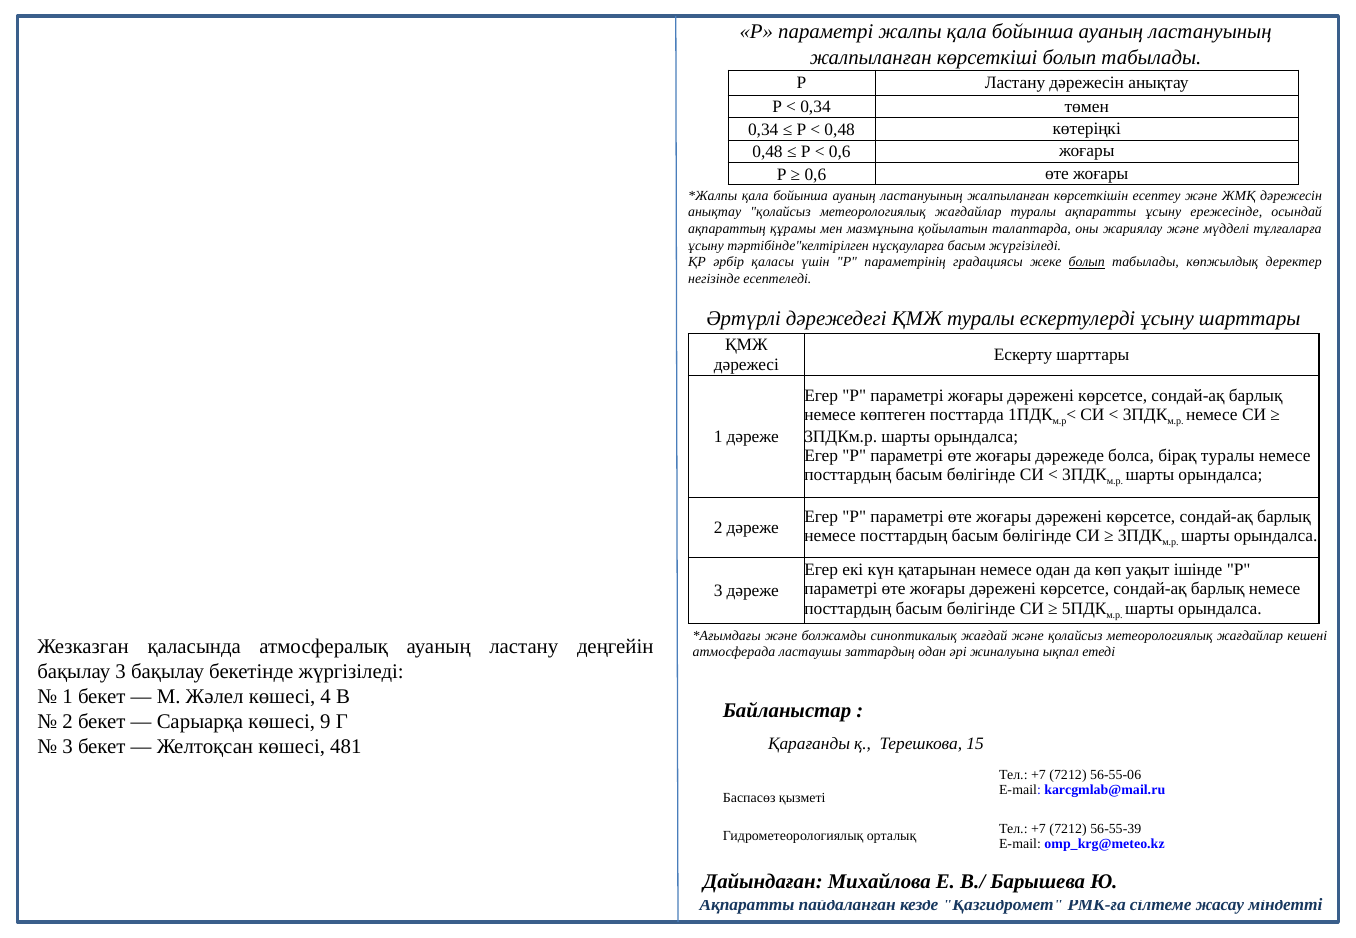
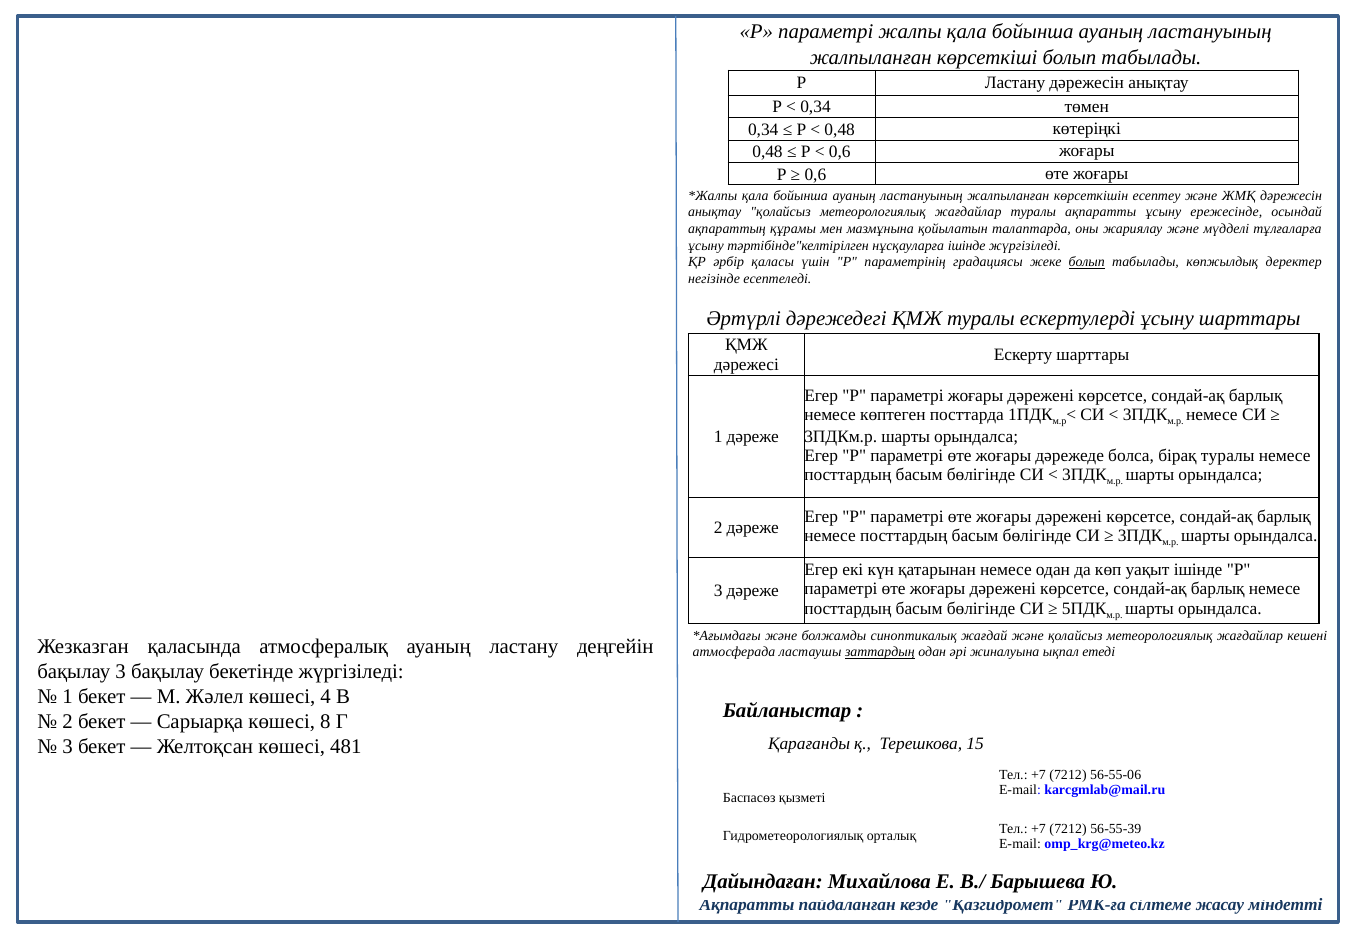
нұсқауларға басым: басым -> ішінде (967, 246)
заттардың underline: none -> present (880, 653)
9: 9 -> 8 (325, 722)
